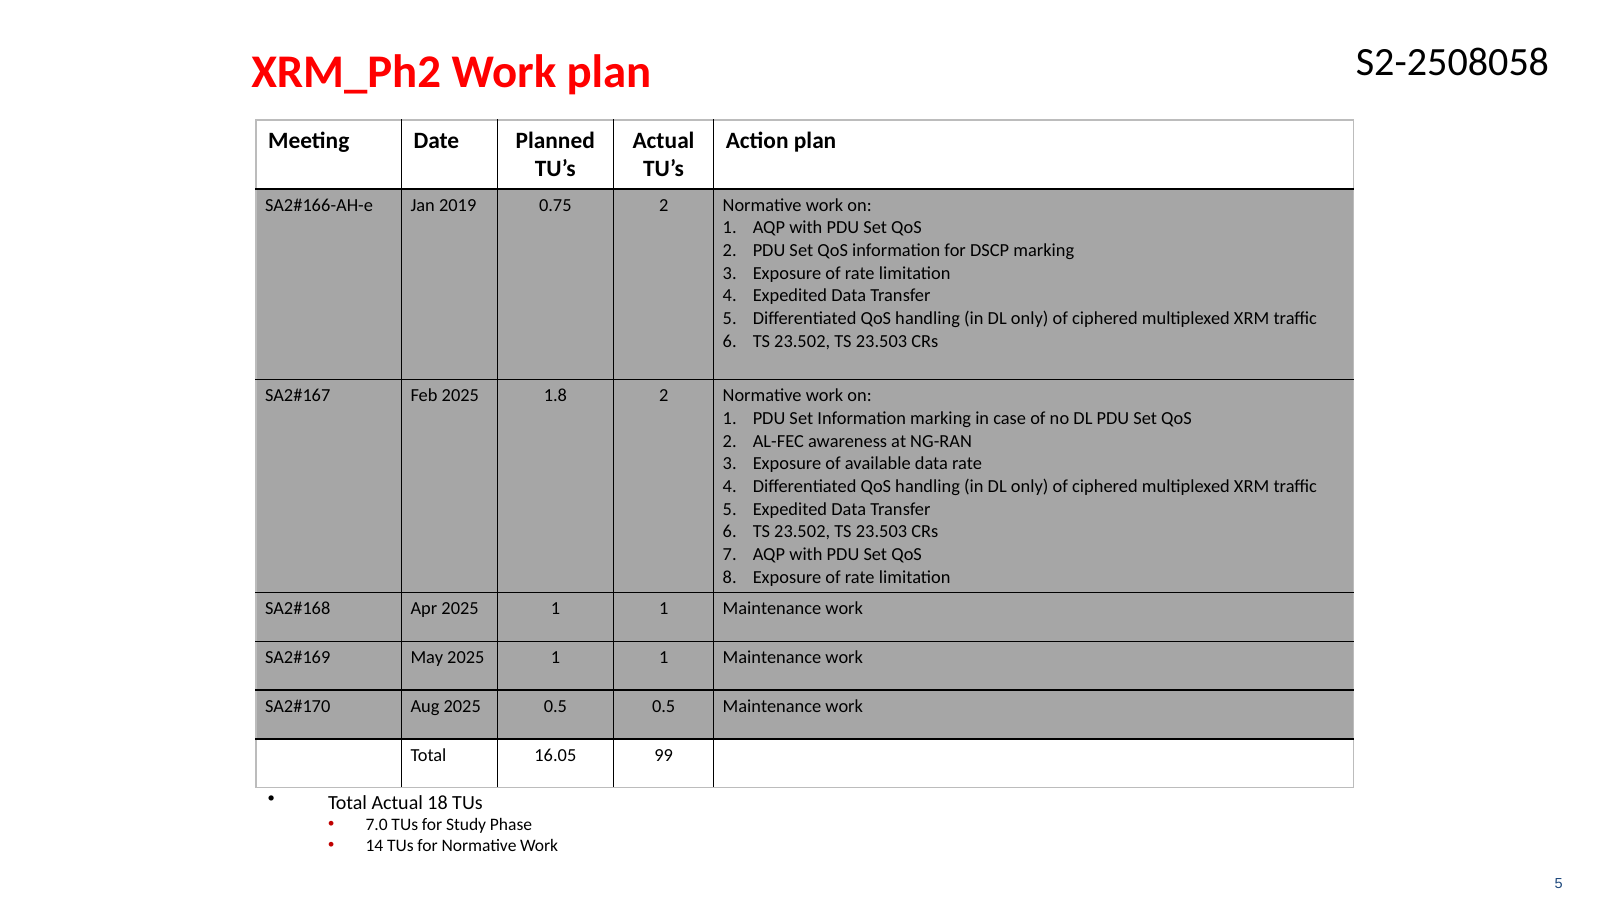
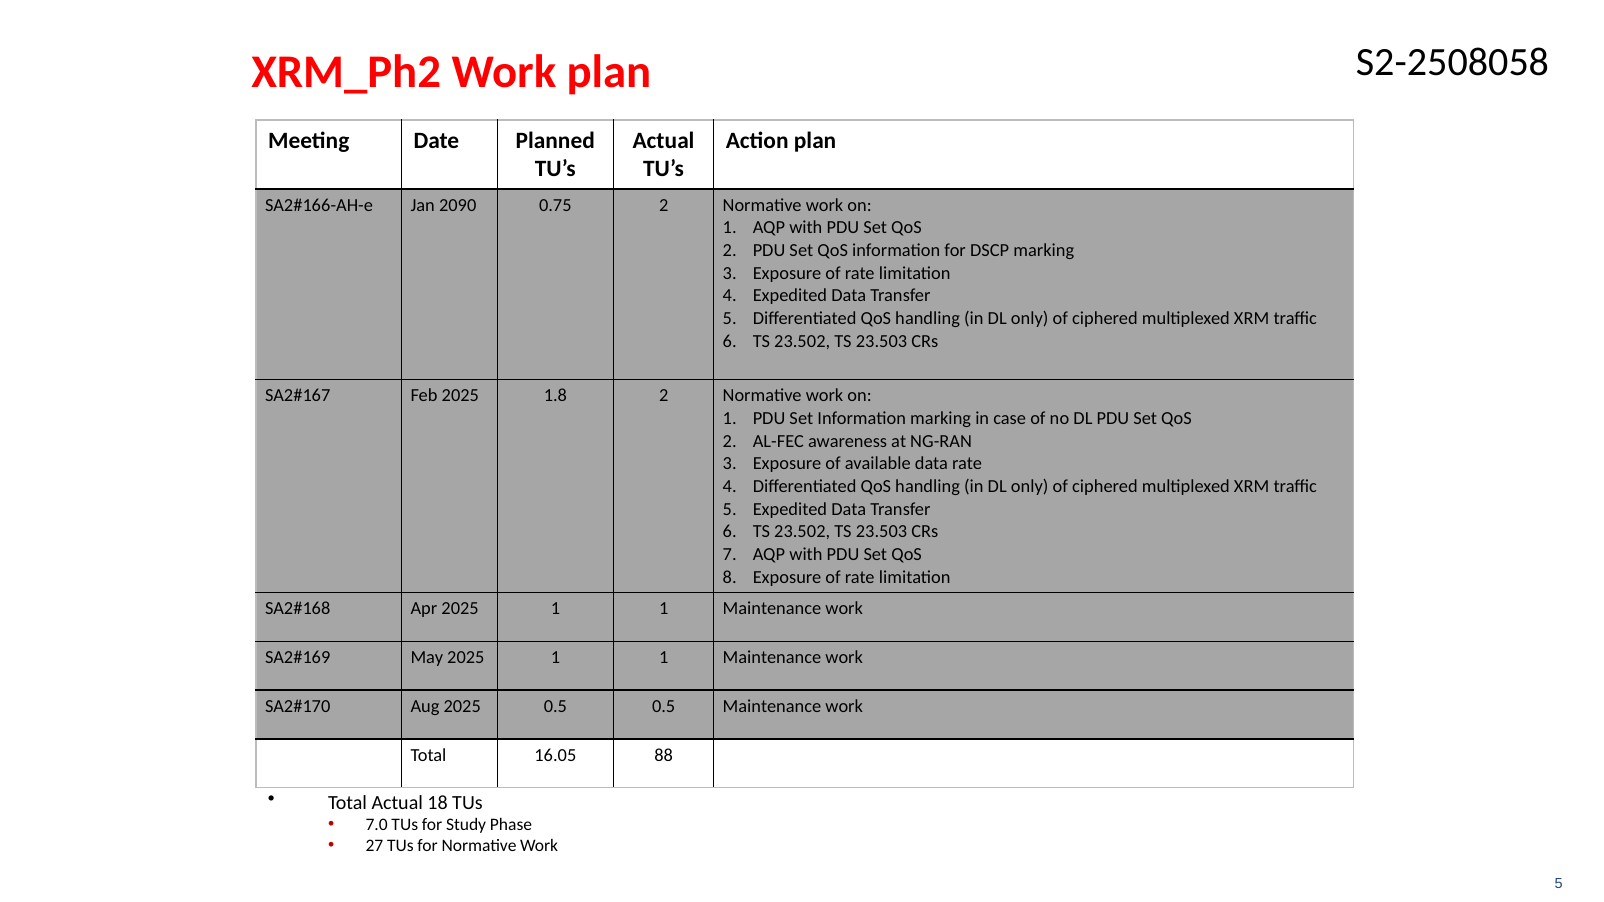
2019: 2019 -> 2090 (458, 205)
99: 99 -> 88 (664, 755)
14: 14 -> 27 (374, 846)
